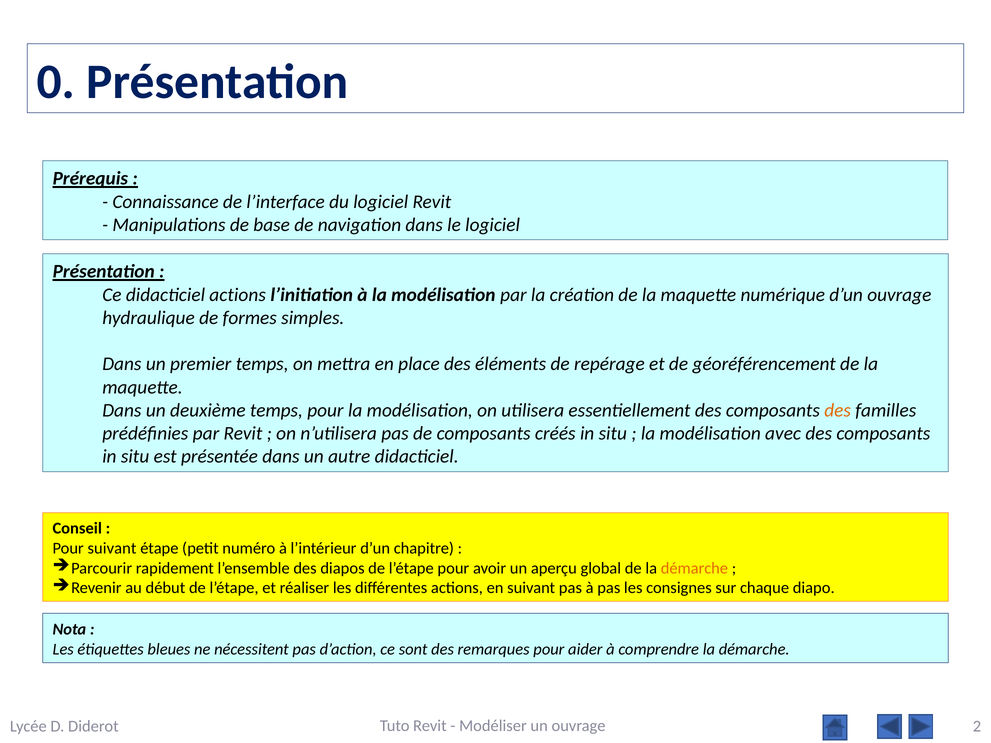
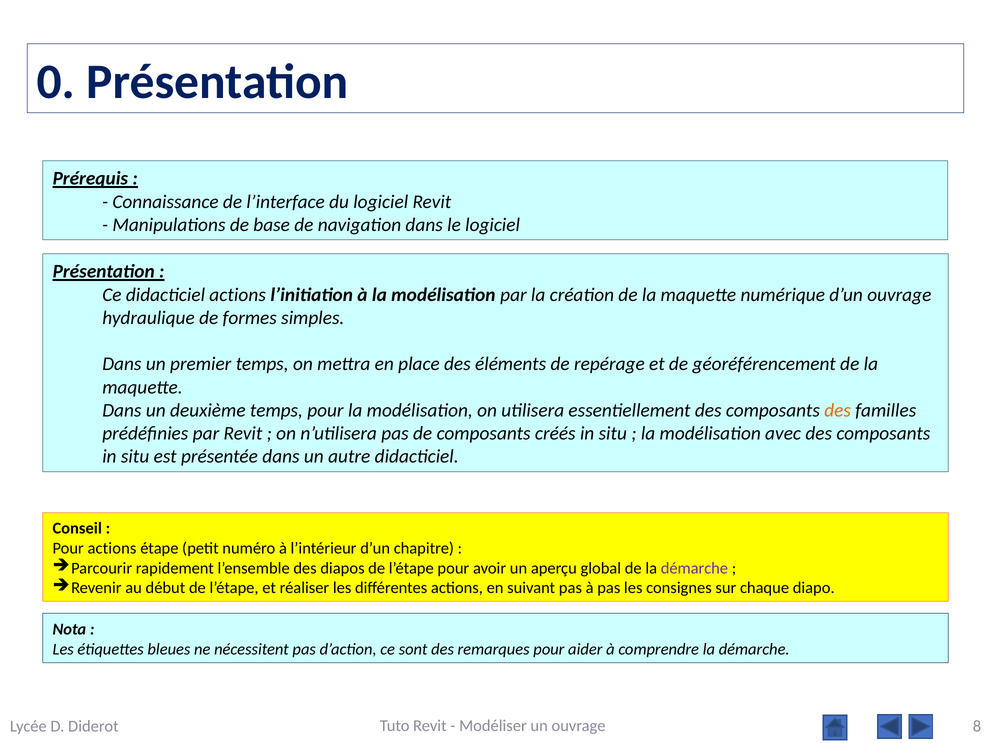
Pour suivant: suivant -> actions (112, 548)
démarche colour: orange -> purple (694, 568)
2: 2 -> 8 (977, 726)
